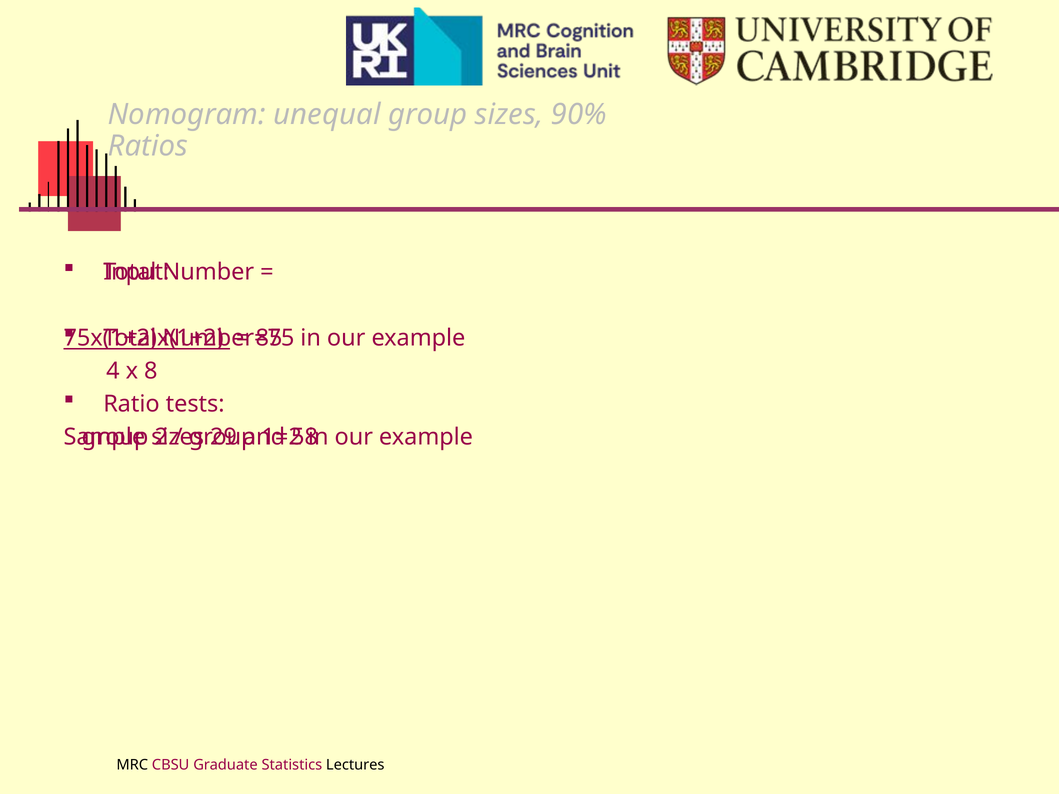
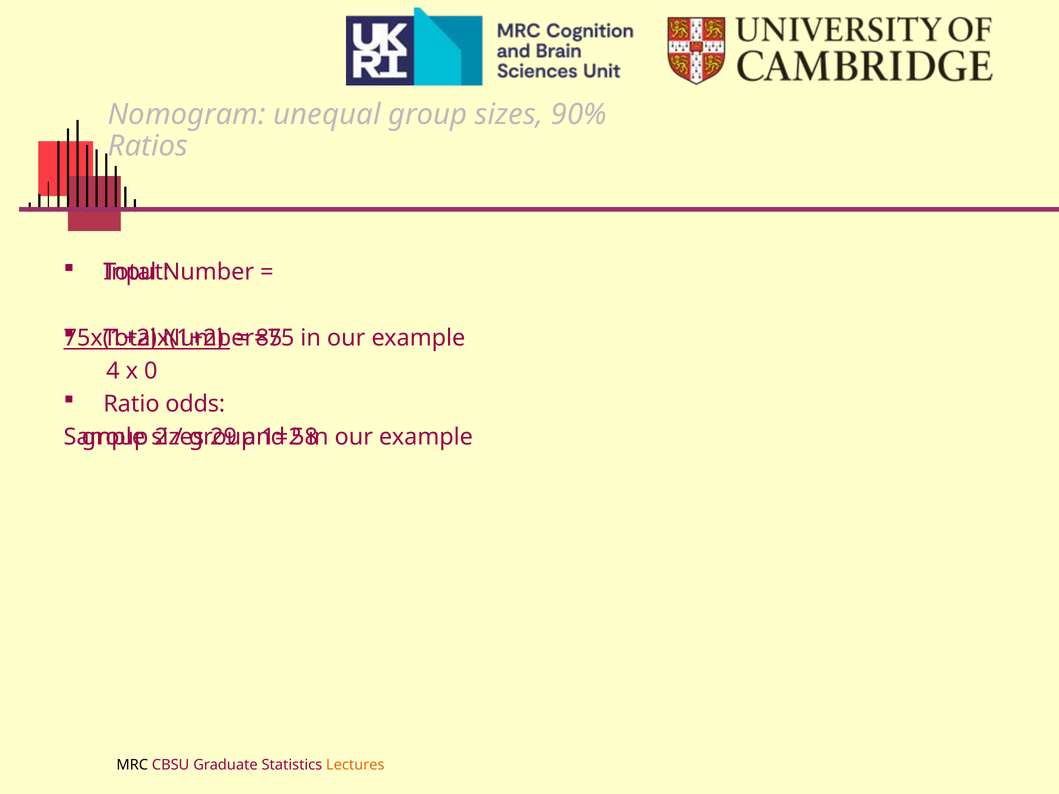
8: 8 -> 0 (151, 371)
tests: tests -> odds (195, 404)
Lectures colour: black -> orange (355, 765)
